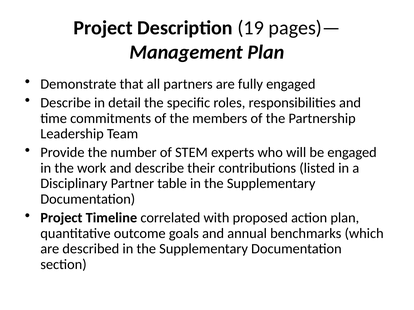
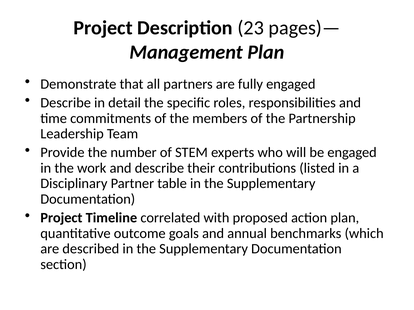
19: 19 -> 23 (251, 28)
